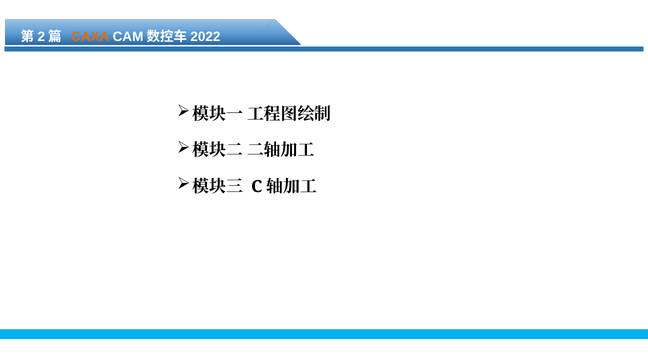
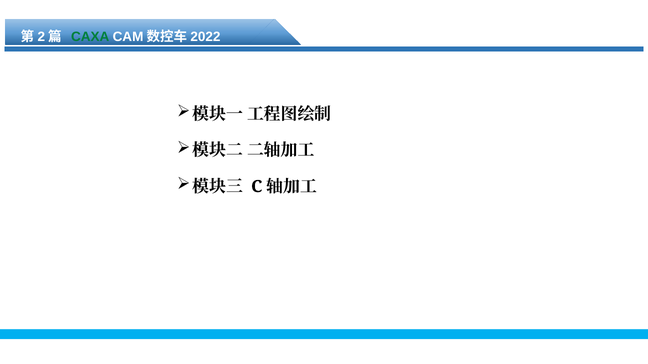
CAXA colour: orange -> green (90, 37)
